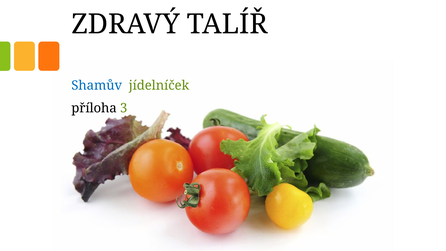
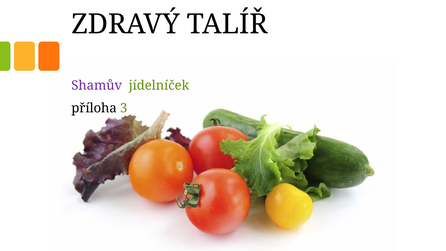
Shamův colour: blue -> purple (97, 86)
